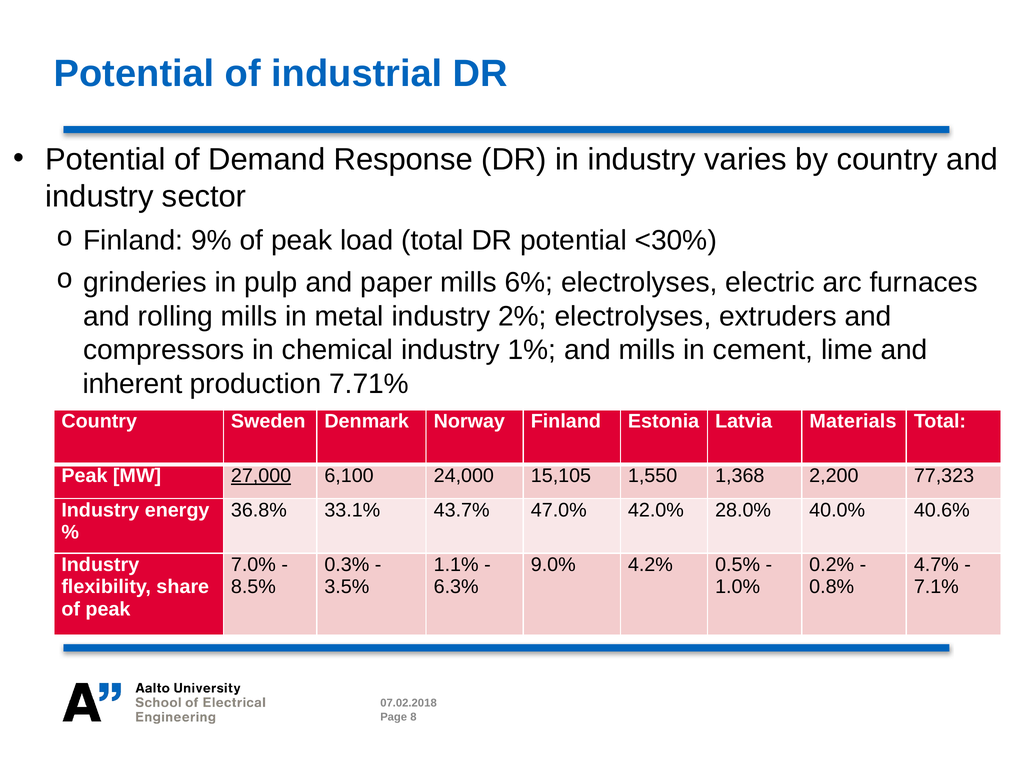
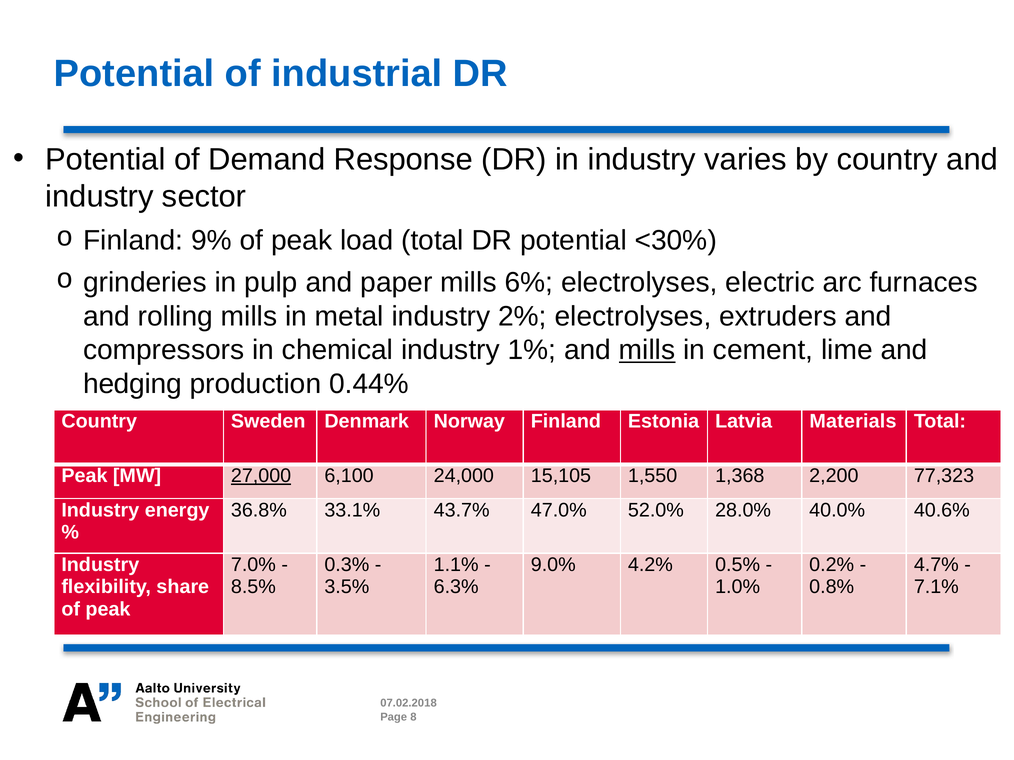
mills underline: none -> present (647, 350)
inherent: inherent -> hedging (133, 384)
7.71%: 7.71% -> 0.44% (369, 384)
42.0%: 42.0% -> 52.0% (656, 510)
